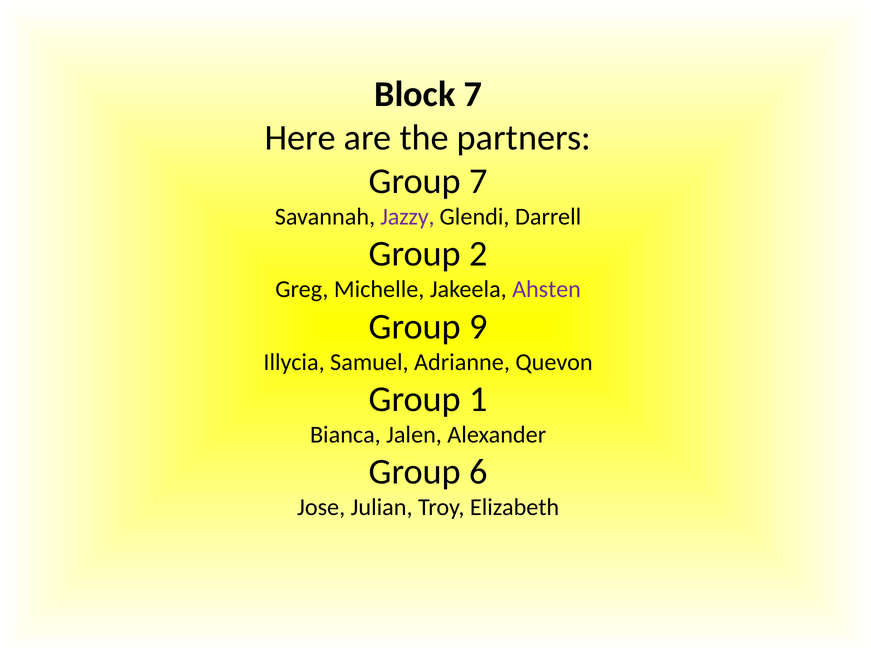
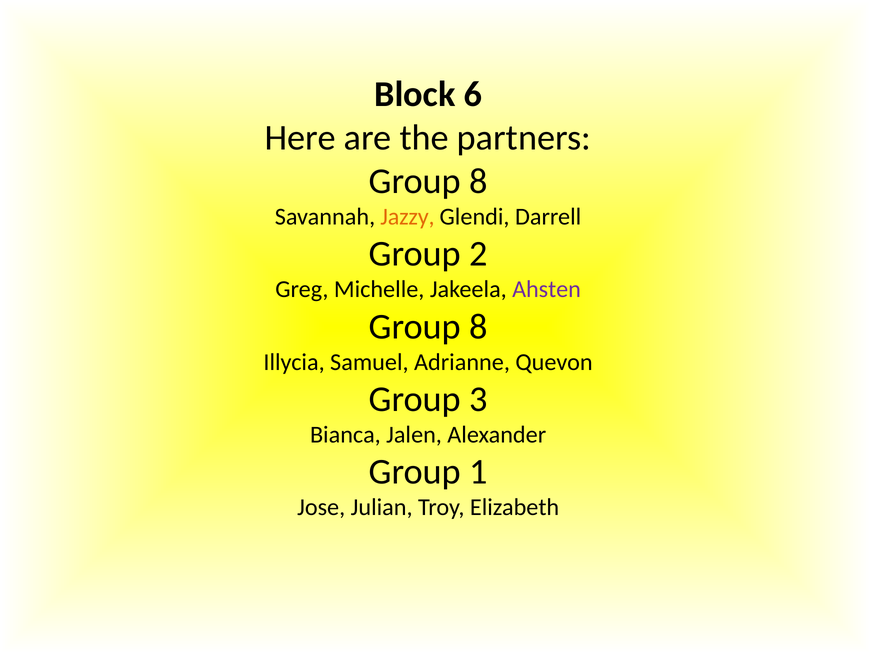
Block 7: 7 -> 6 (473, 94)
7: 7 -> 8 (478, 181)
Jazzy colour: purple -> orange (407, 216)
9: 9 -> 8 (478, 326)
1: 1 -> 3 (478, 399)
6: 6 -> 1 (478, 471)
